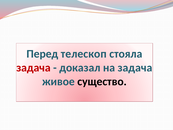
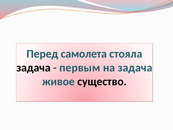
телескоп: телескоп -> самолета (84, 54)
задача colour: red -> black (33, 68)
доказал: доказал -> первым (80, 68)
